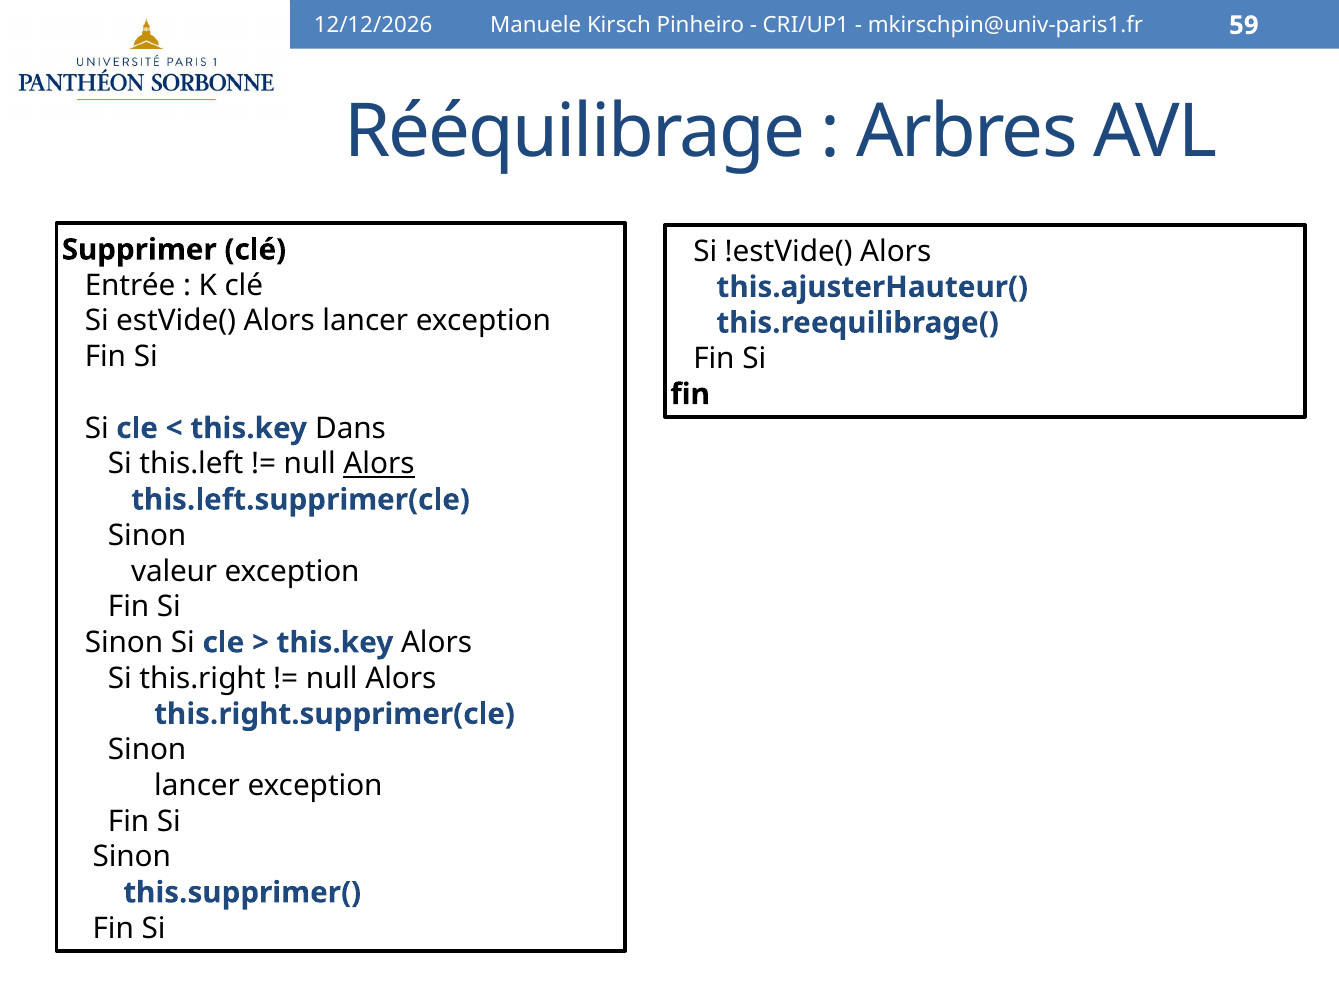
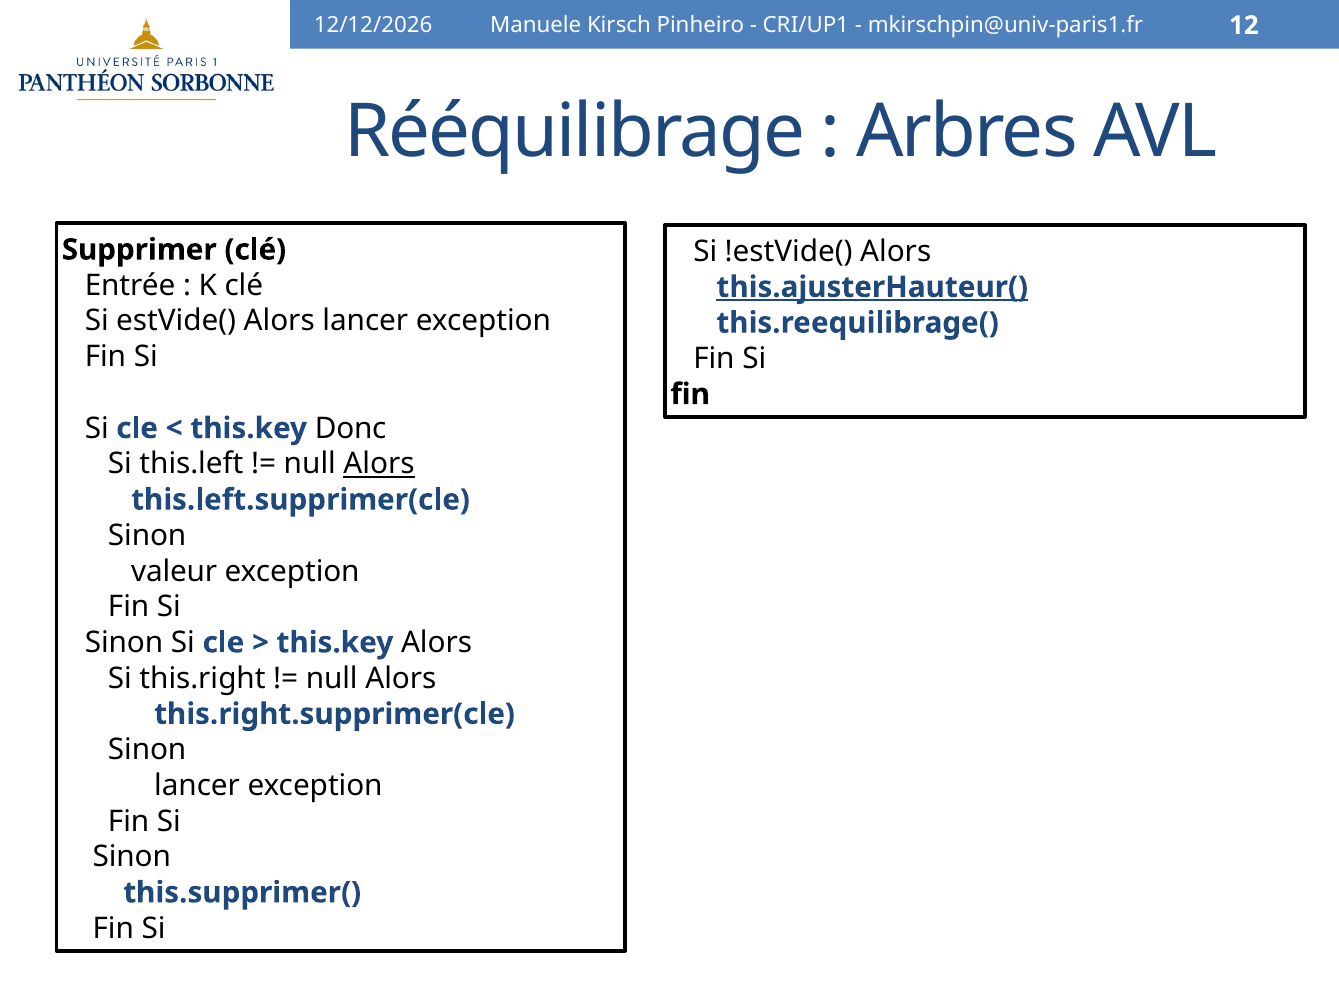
59: 59 -> 12 (1244, 25)
this.ajusterHauteur( underline: none -> present (872, 287)
Dans: Dans -> Donc (351, 428)
